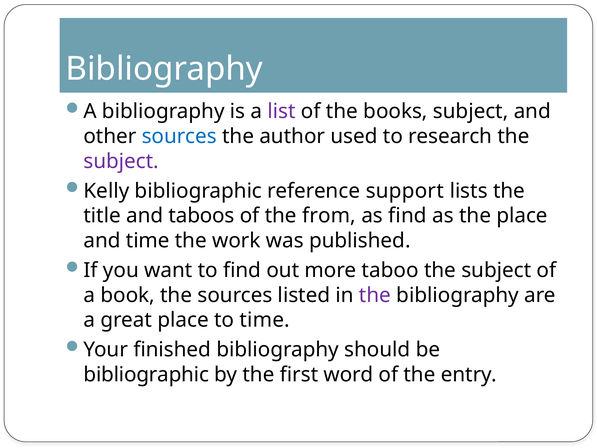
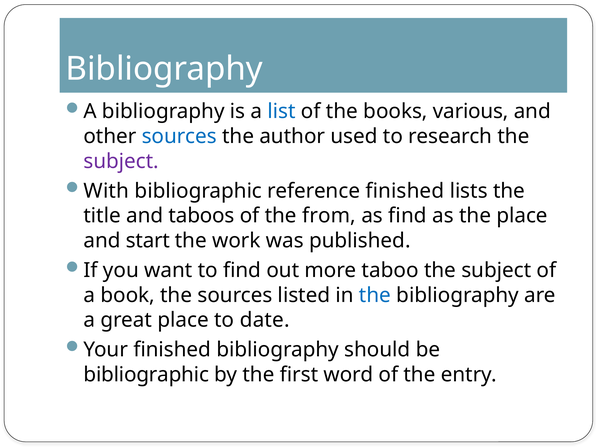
list colour: purple -> blue (282, 111)
books subject: subject -> various (471, 111)
Kelly: Kelly -> With (106, 191)
reference support: support -> finished (405, 191)
and time: time -> start (148, 241)
the colour: purple -> blue (375, 295)
to time: time -> date (265, 320)
